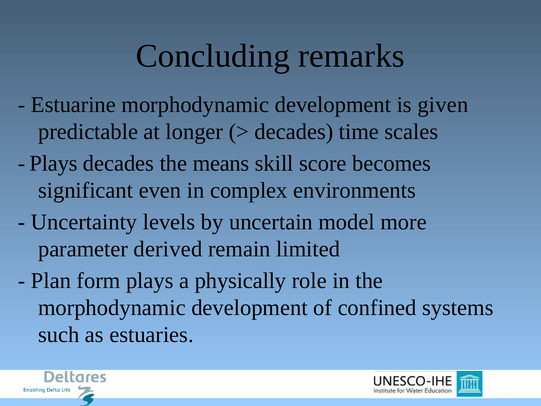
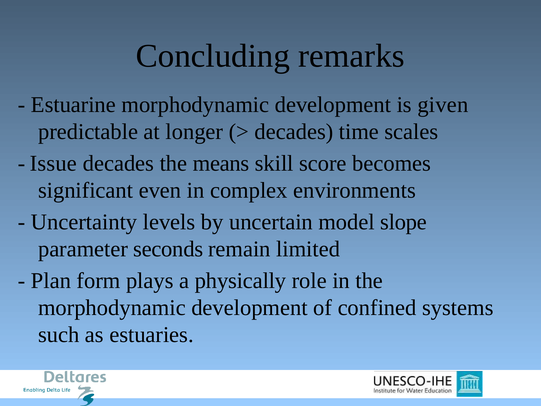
Plays: Plays -> Issue (53, 163)
more: more -> slope (404, 222)
derived: derived -> seconds (168, 249)
